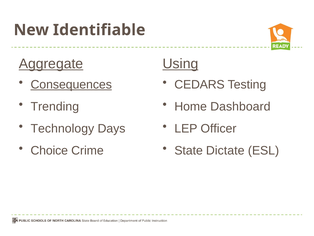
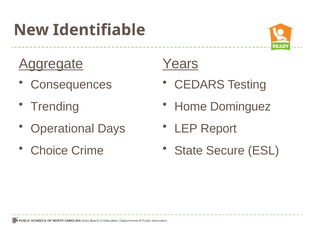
Using: Using -> Years (181, 64)
Consequences underline: present -> none (71, 84)
Dashboard: Dashboard -> Dominguez (240, 106)
Technology: Technology -> Operational (62, 128)
Officer: Officer -> Report (219, 128)
Dictate: Dictate -> Secure (225, 150)
